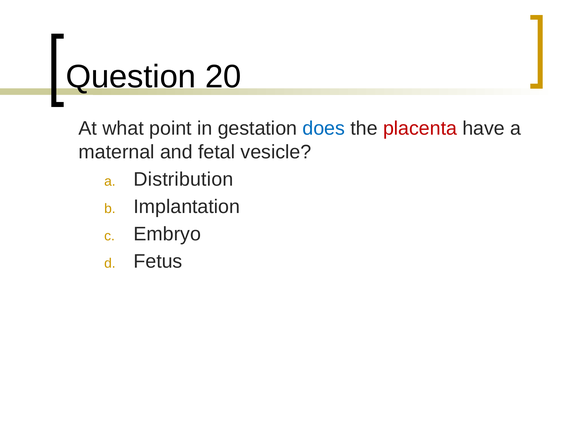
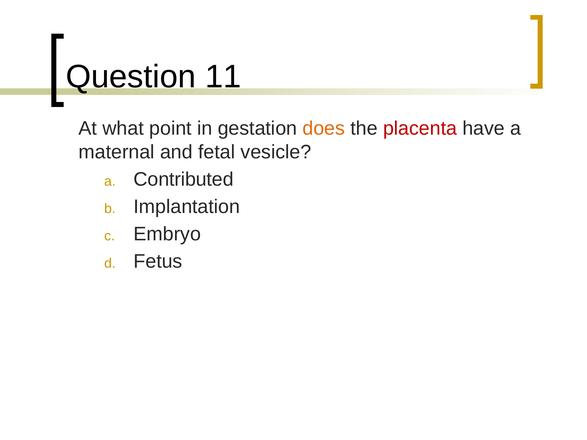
20: 20 -> 11 (223, 77)
does colour: blue -> orange (324, 129)
Distribution: Distribution -> Contributed (184, 179)
